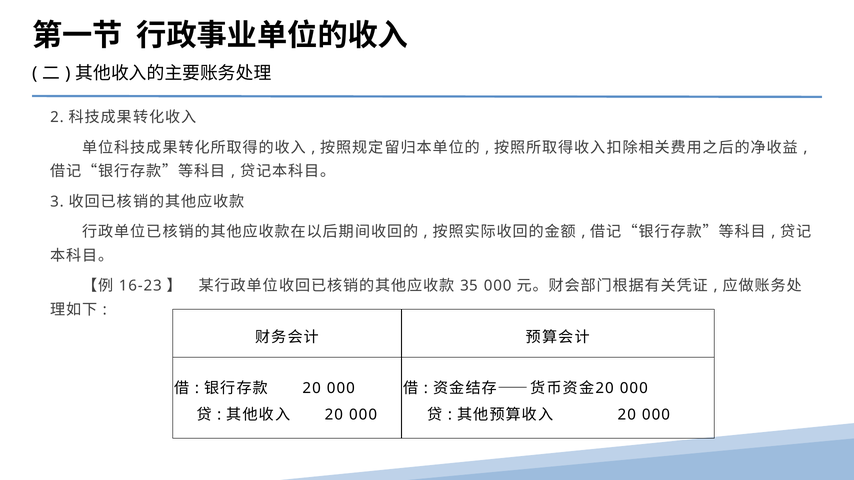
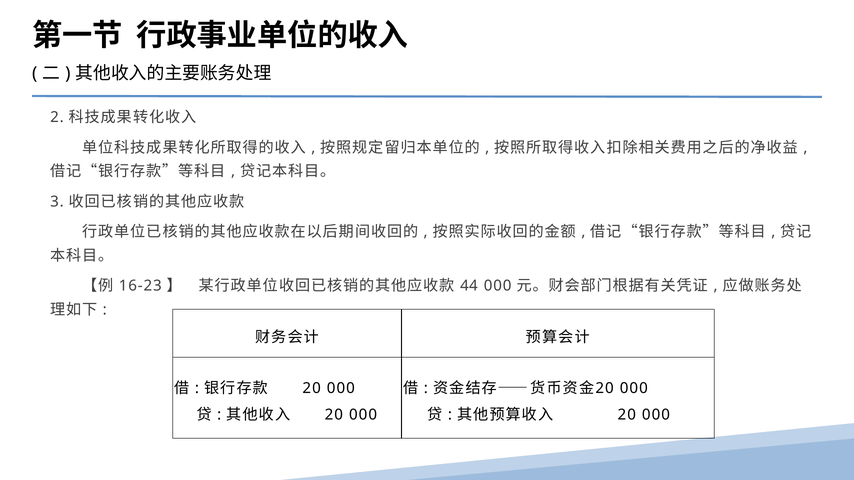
35: 35 -> 44 (469, 286)
